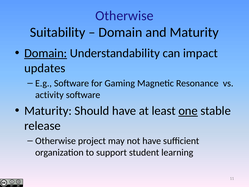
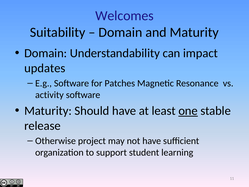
Otherwise: Otherwise -> Welcomes (124, 16)
Domain underline: present -> none (46, 53)
Gaming: Gaming -> Patches (120, 83)
